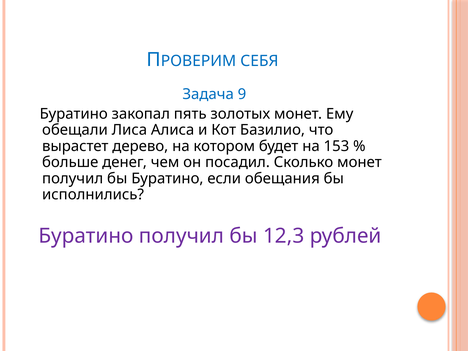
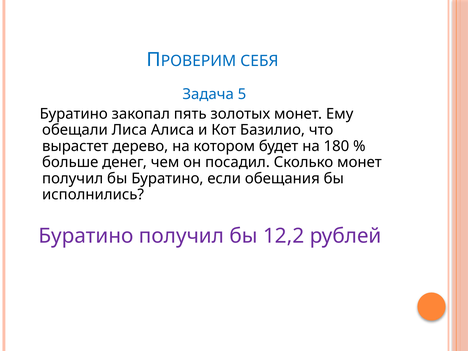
9: 9 -> 5 (242, 94)
153: 153 -> 180 (336, 146)
12,3: 12,3 -> 12,2 (284, 236)
